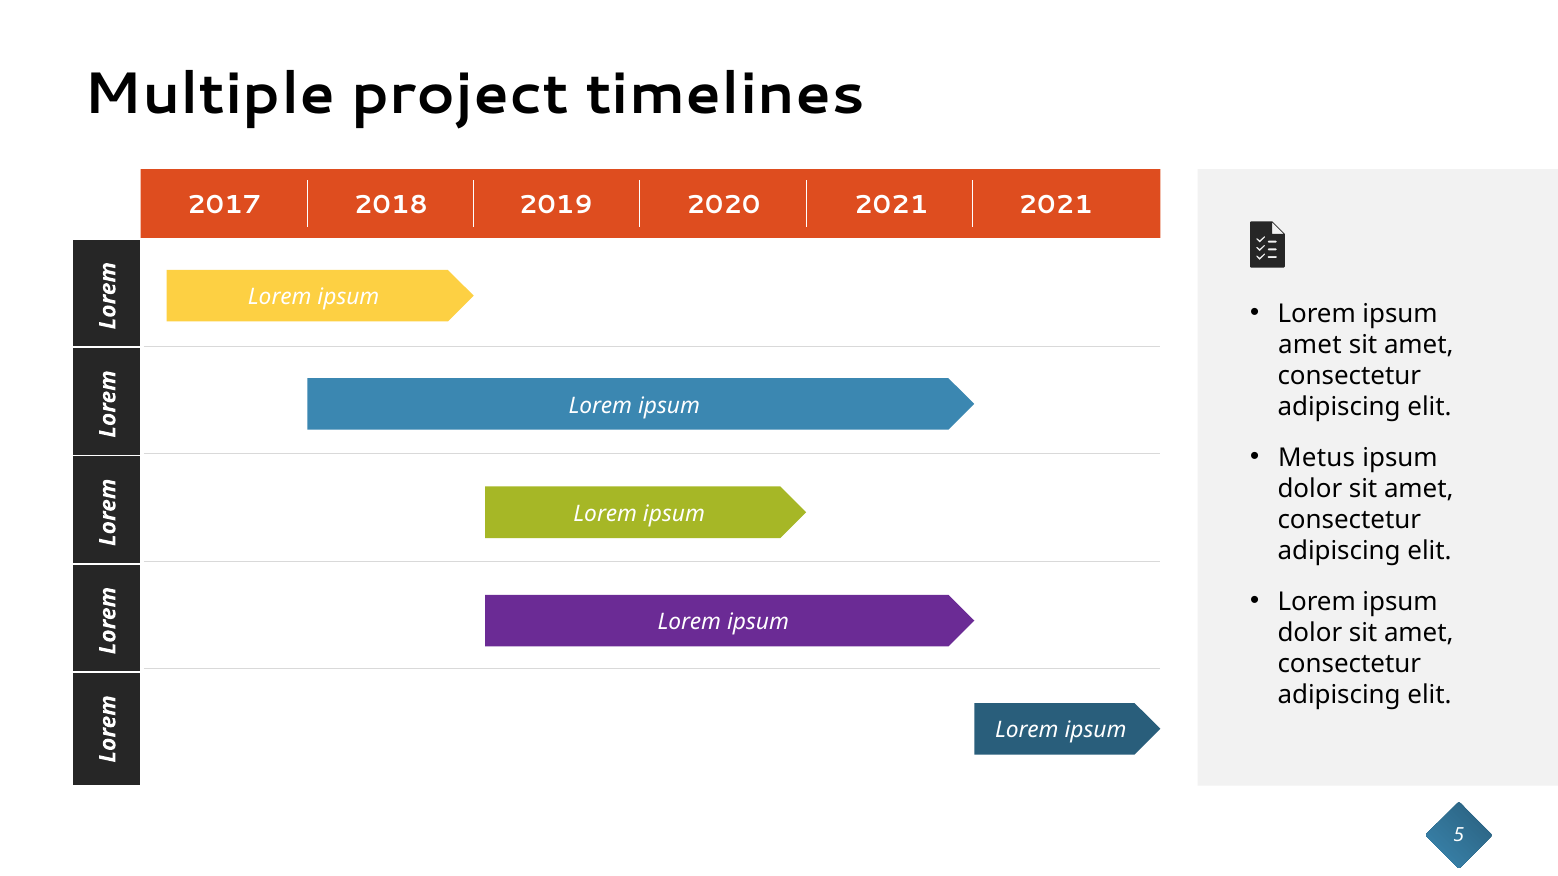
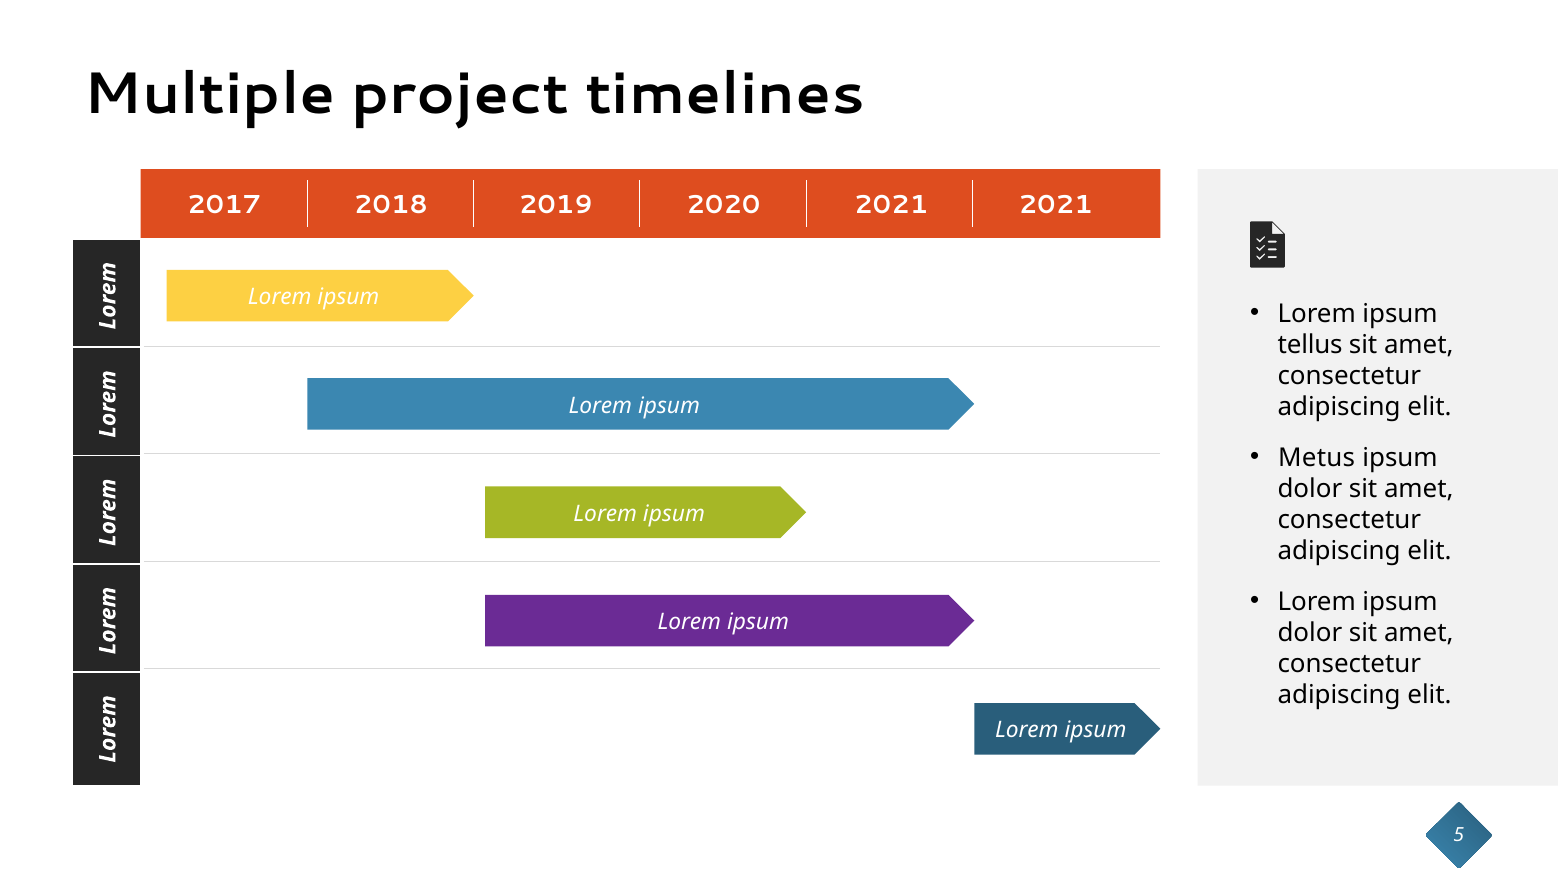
amet: amet -> tellus (1310, 345)
